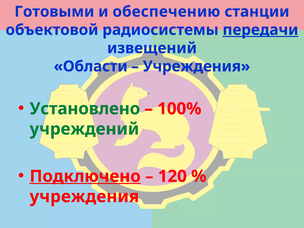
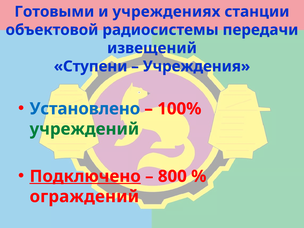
обеспечению: обеспечению -> учреждениях (166, 12)
передачи underline: present -> none (260, 30)
Области: Области -> Ступени (91, 66)
Установлено colour: green -> blue (85, 109)
120: 120 -> 800 (172, 176)
учреждения: учреждения -> ограждений (84, 197)
